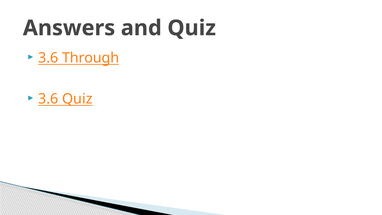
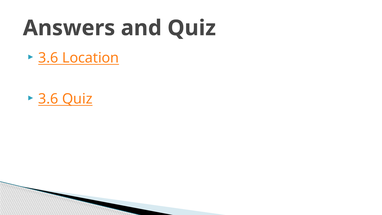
Through: Through -> Location (91, 58)
